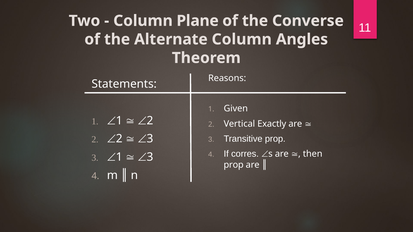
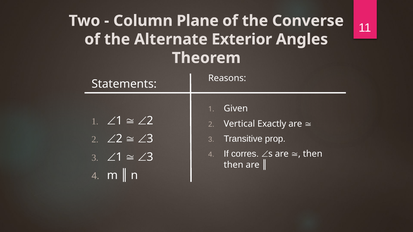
Alternate Column: Column -> Exterior (242, 39)
prop: prop -> then (234, 165)
